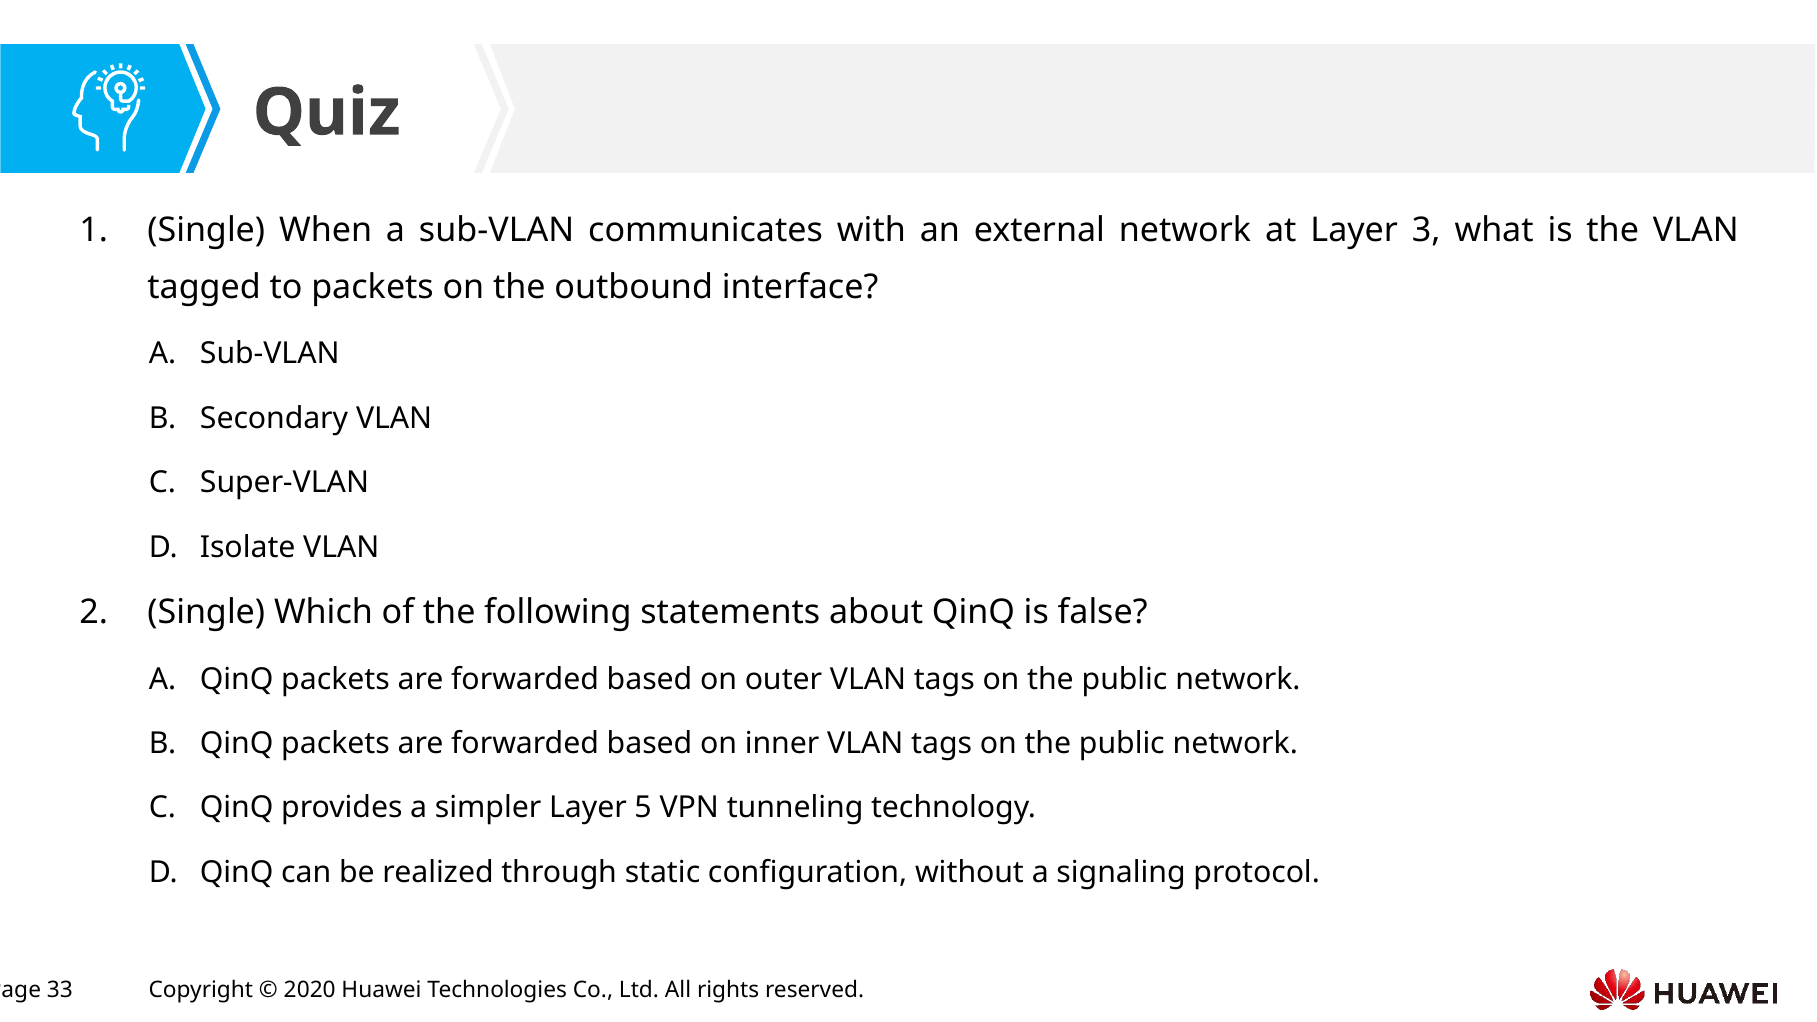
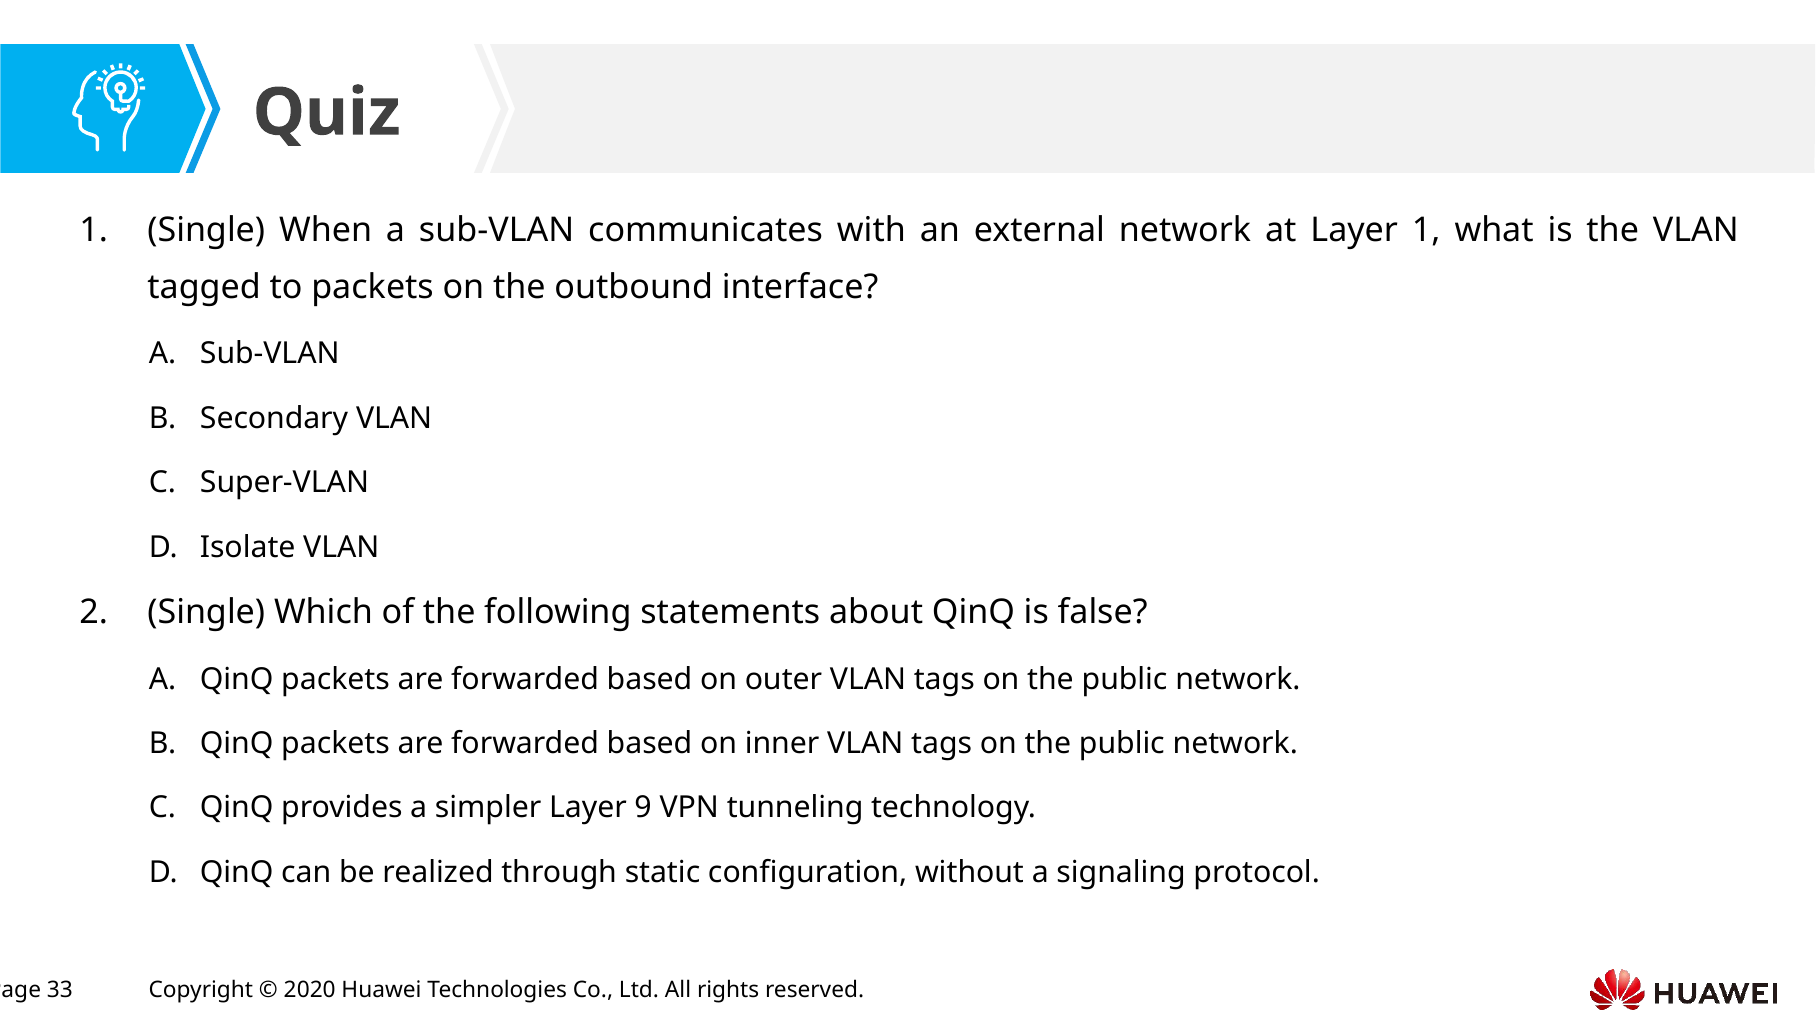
Layer 3: 3 -> 1 (1426, 230)
5: 5 -> 9 (643, 808)
